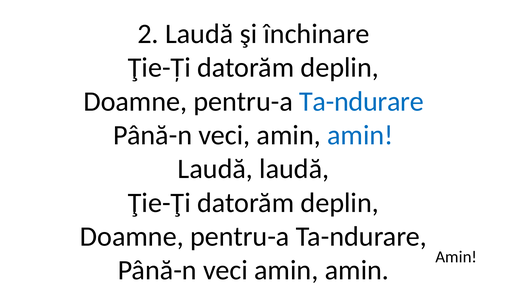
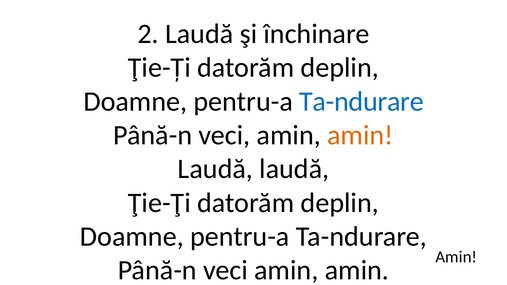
amin colour: blue -> orange (360, 135)
